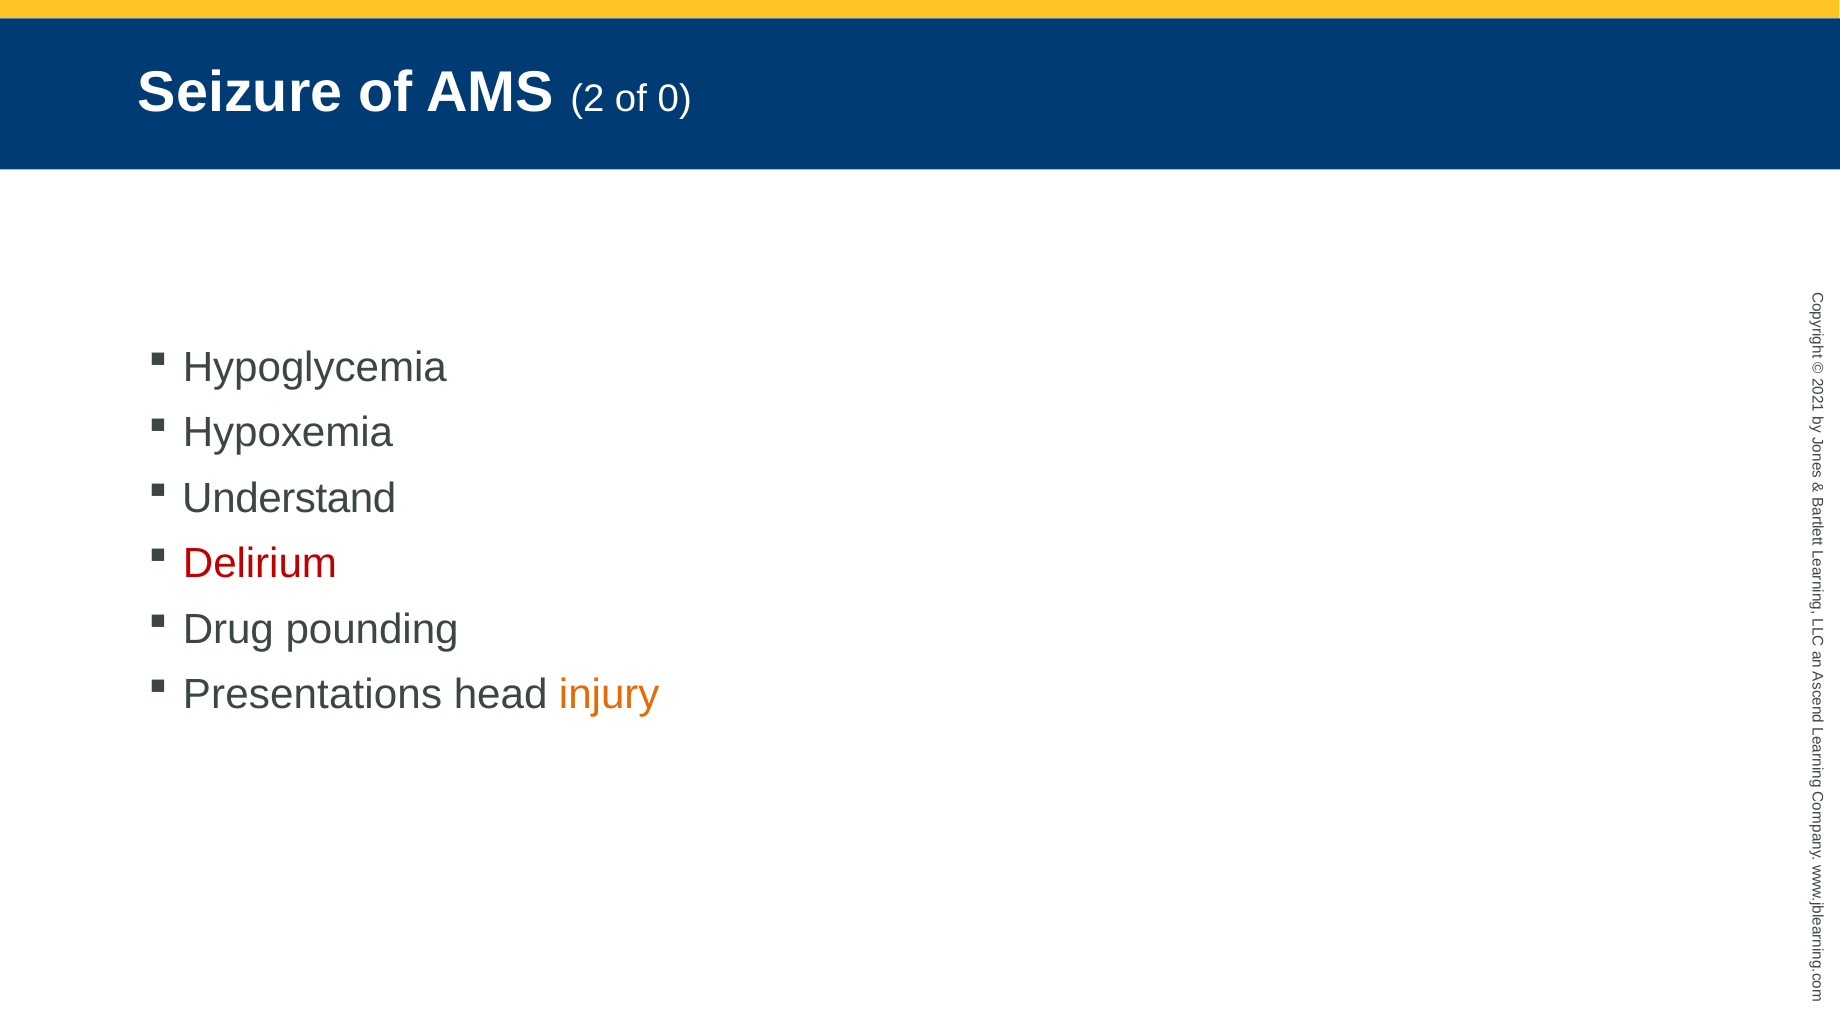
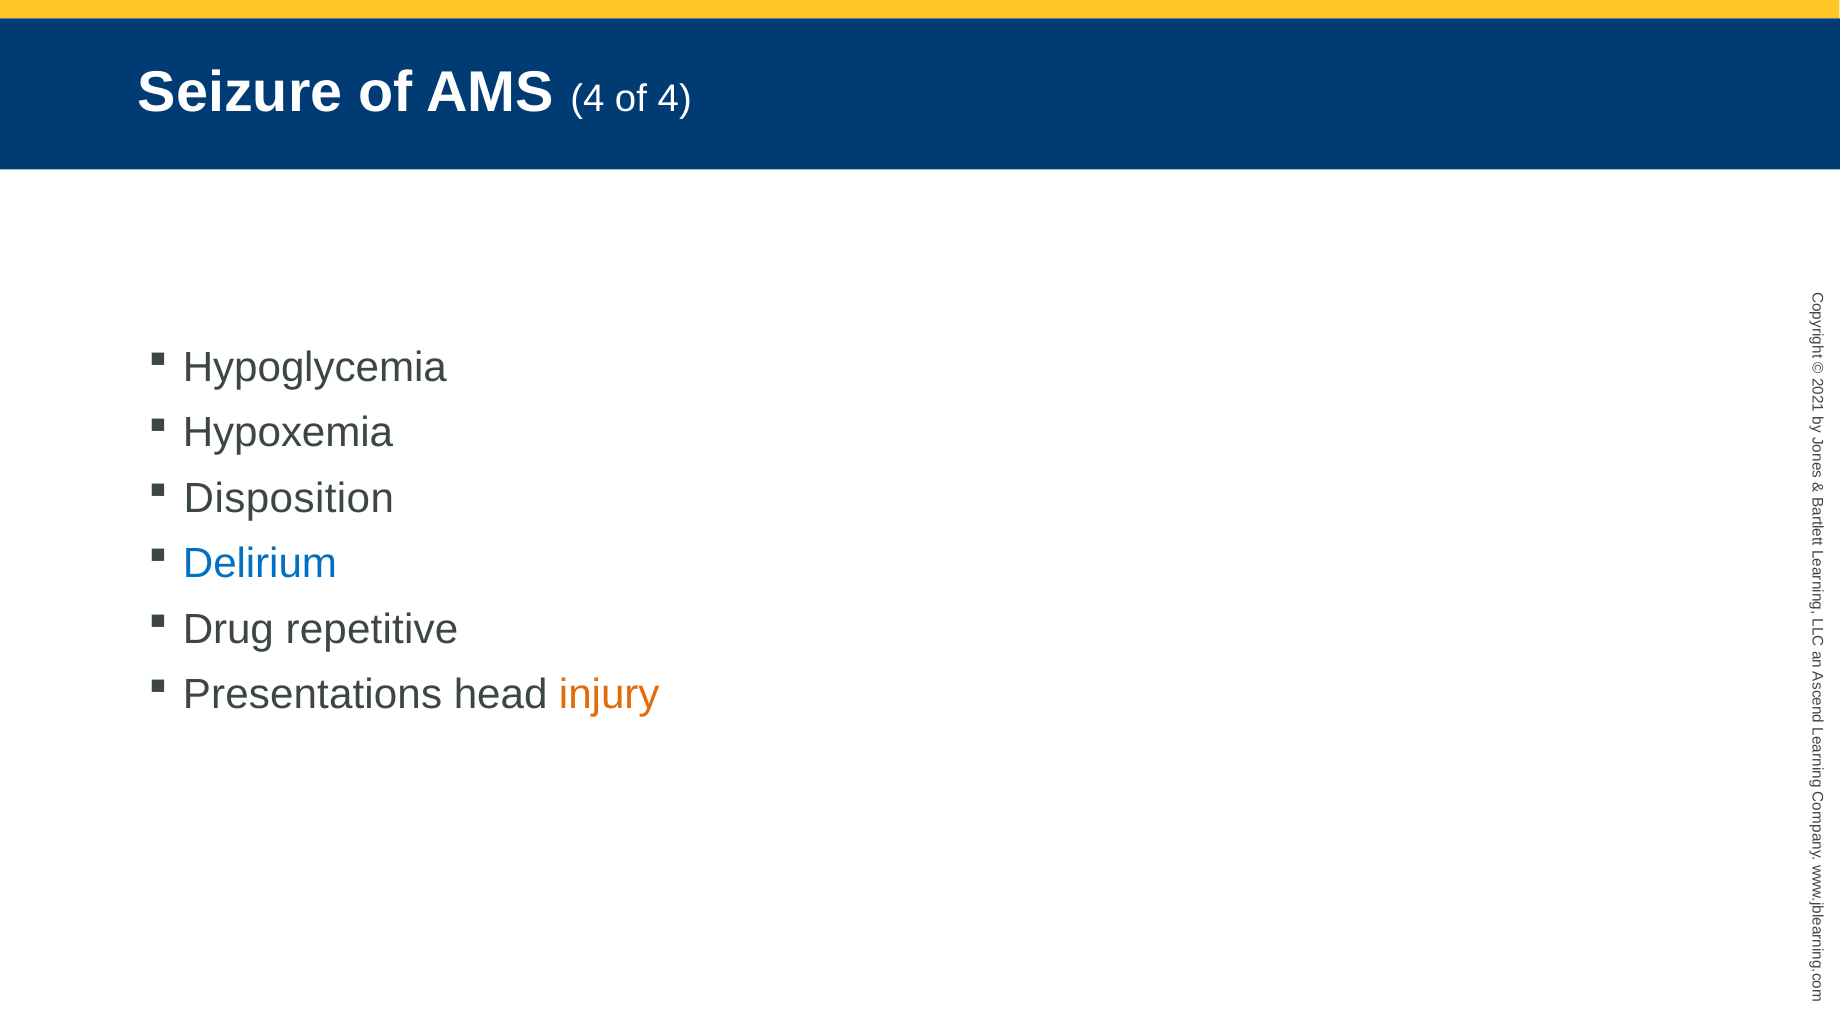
AMS 2: 2 -> 4 (587, 99)
of 0: 0 -> 4 (675, 99)
Understand: Understand -> Disposition (289, 498)
Delirium colour: red -> blue (260, 564)
pounding: pounding -> repetitive (372, 629)
